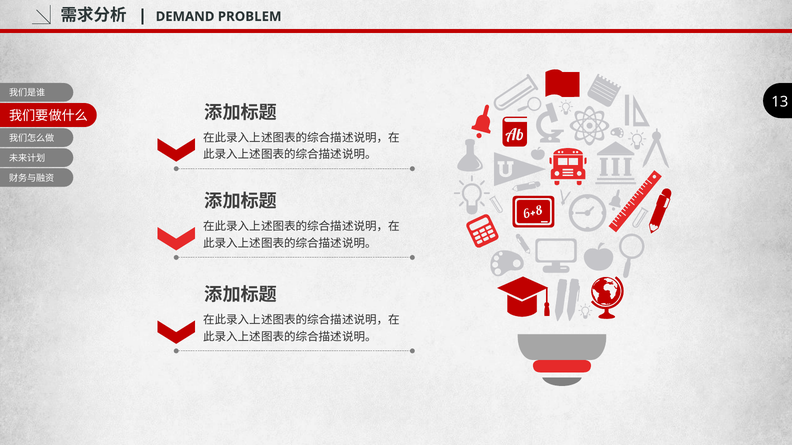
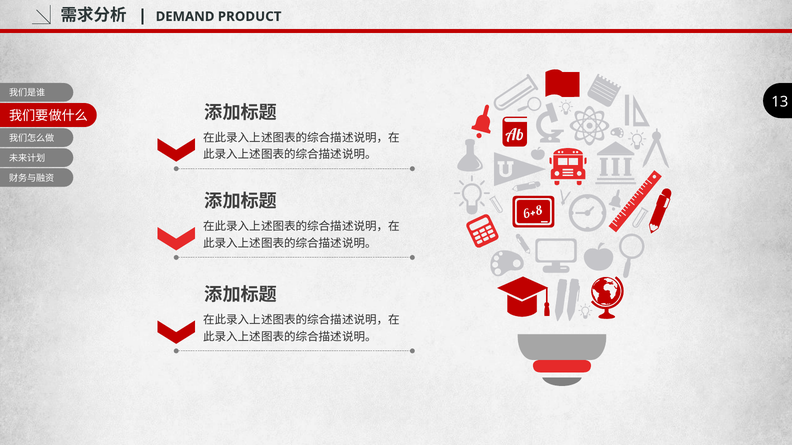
PROBLEM: PROBLEM -> PRODUCT (250, 17)
